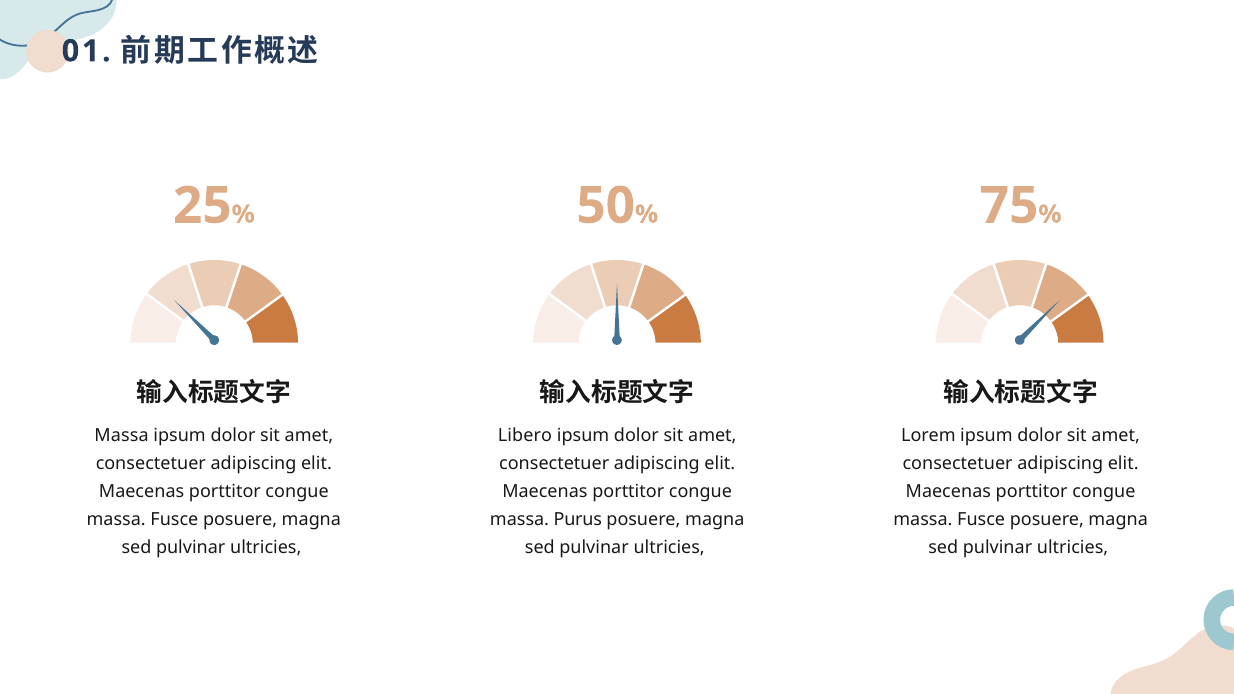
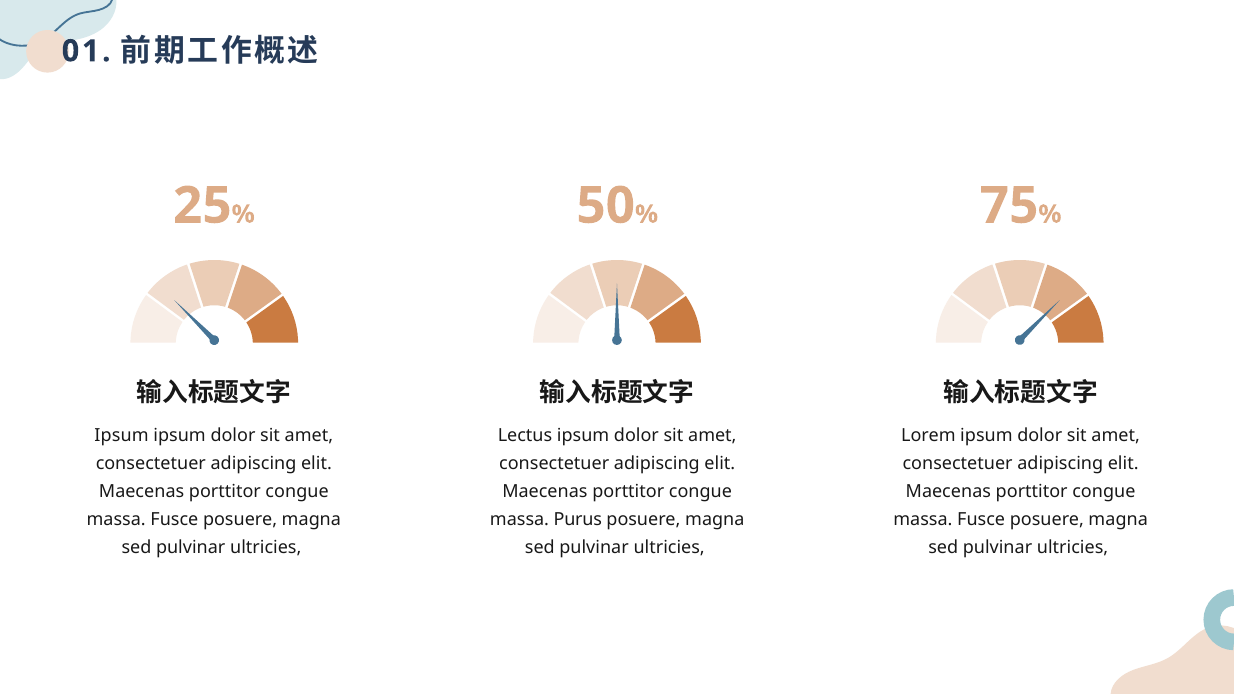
Massa: Massa -> Ipsum (122, 435)
Libero: Libero -> Lectus (525, 435)
